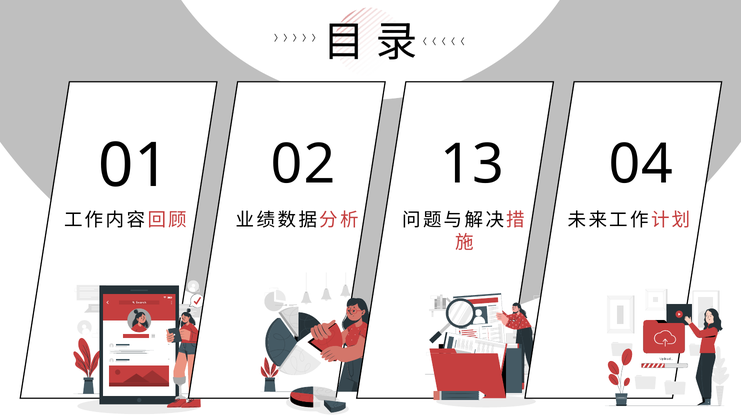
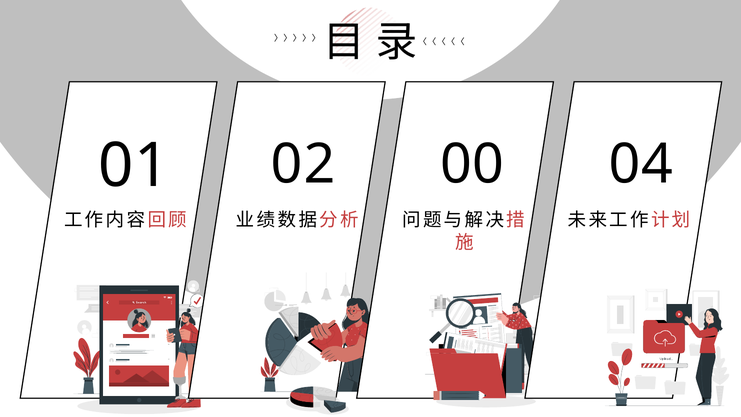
13: 13 -> 00 (472, 164)
